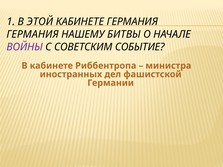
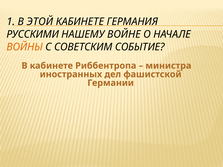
ГЕРМАНИЯ: ГЕРМАНИЯ -> РУССКИМИ (33, 34)
БИТВЫ: БИТВЫ -> ВОЙНЕ (124, 34)
ВОЙНЫ colour: purple -> orange (25, 47)
